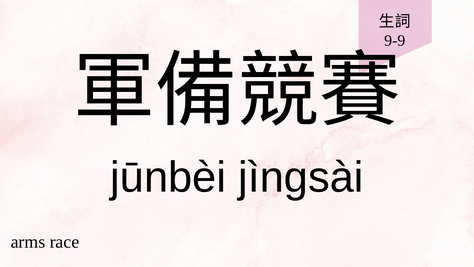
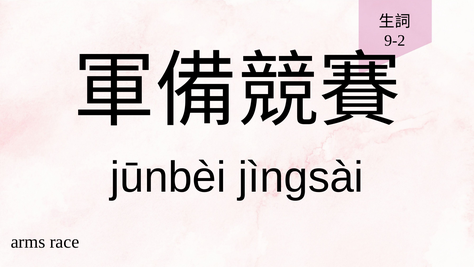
9-9: 9-9 -> 9-2 (395, 40)
